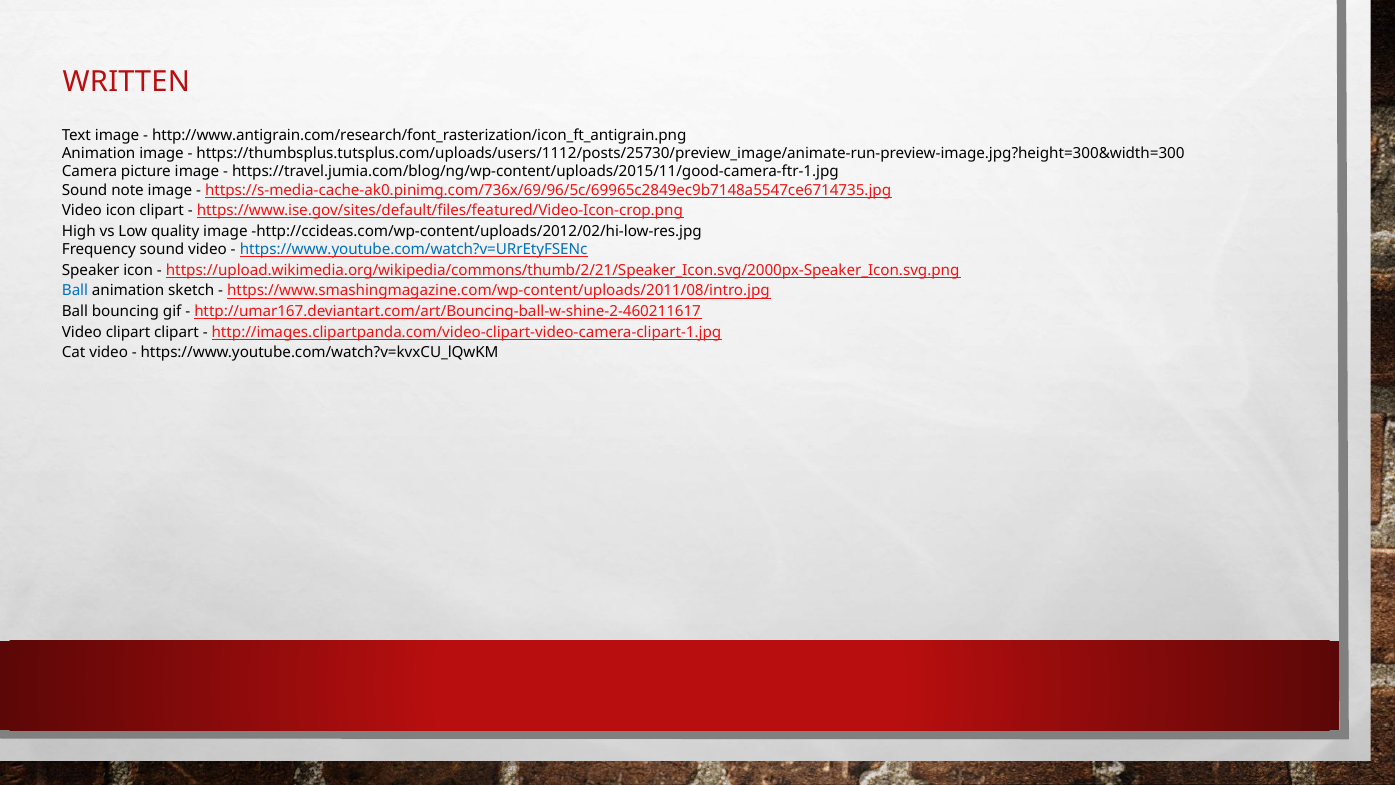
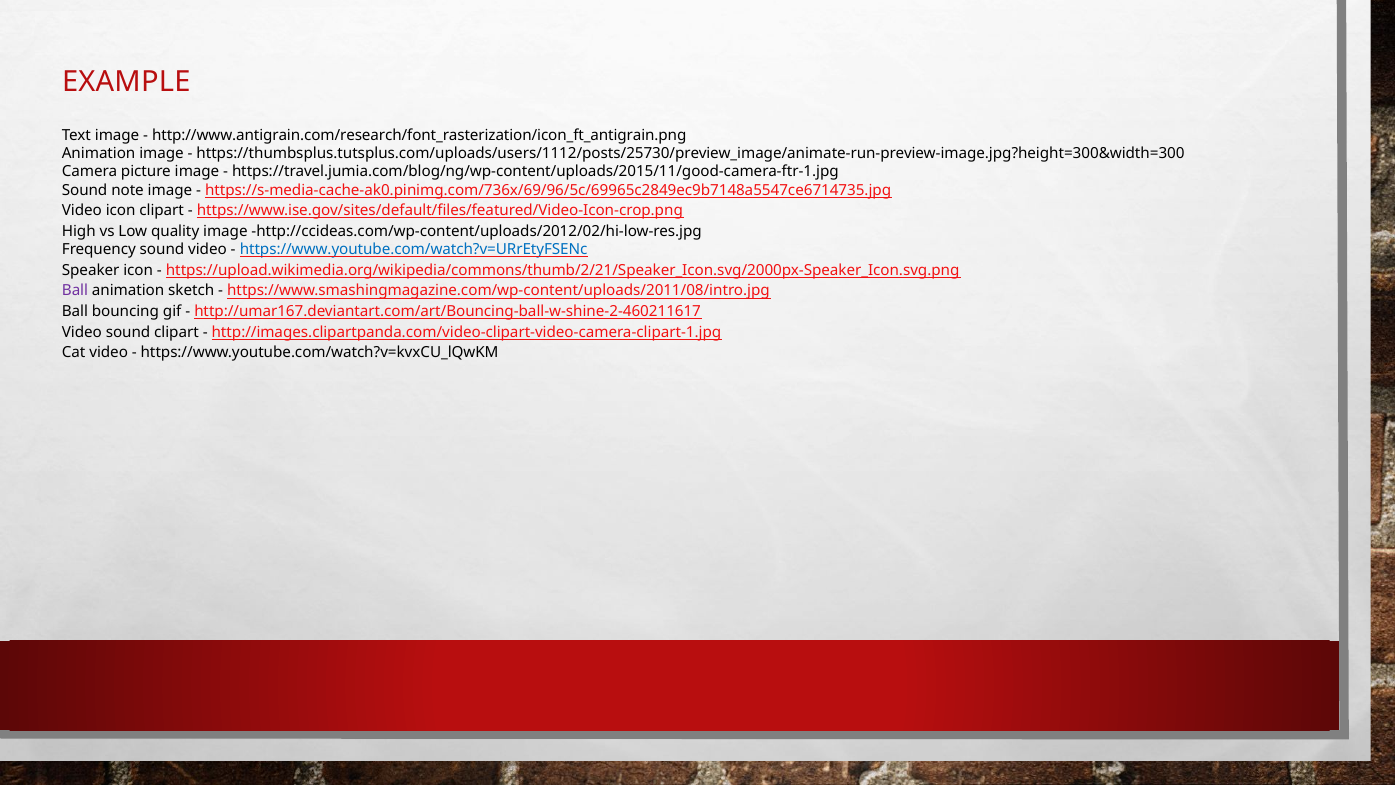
WRITTEN: WRITTEN -> EXAMPLE (126, 82)
Ball colour: blue -> purple (75, 291)
Video clipart: clipart -> sound (128, 332)
